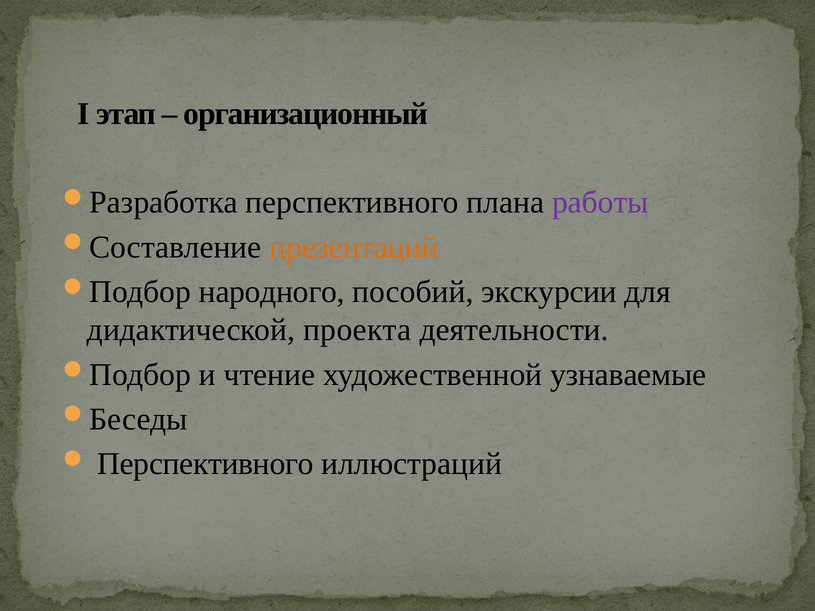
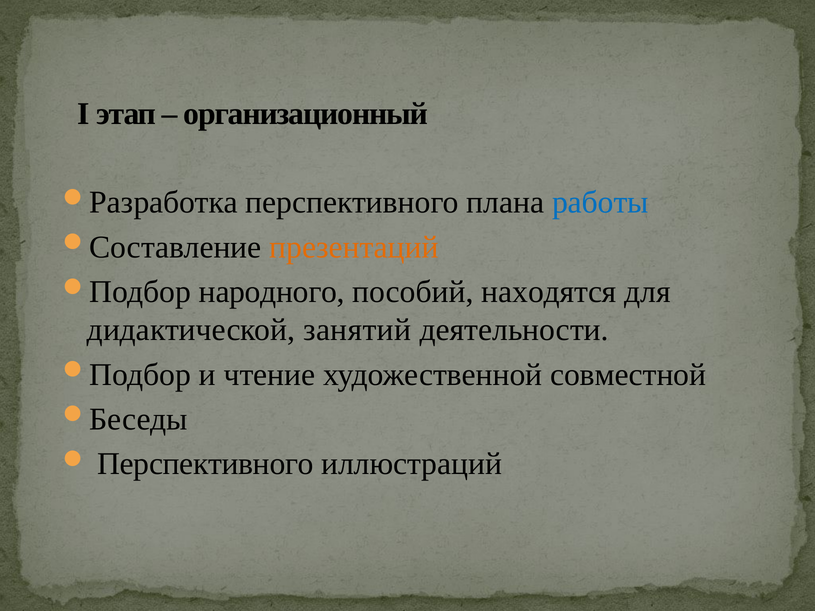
работы colour: purple -> blue (600, 202)
экскурсии: экскурсии -> находятся (549, 292)
проекта: проекта -> занятий (357, 330)
узнаваемые: узнаваемые -> совместной (628, 375)
